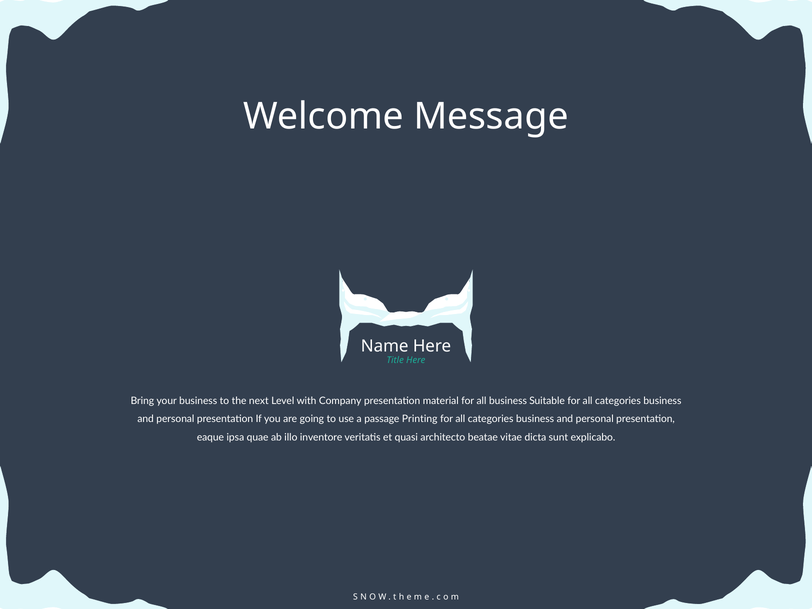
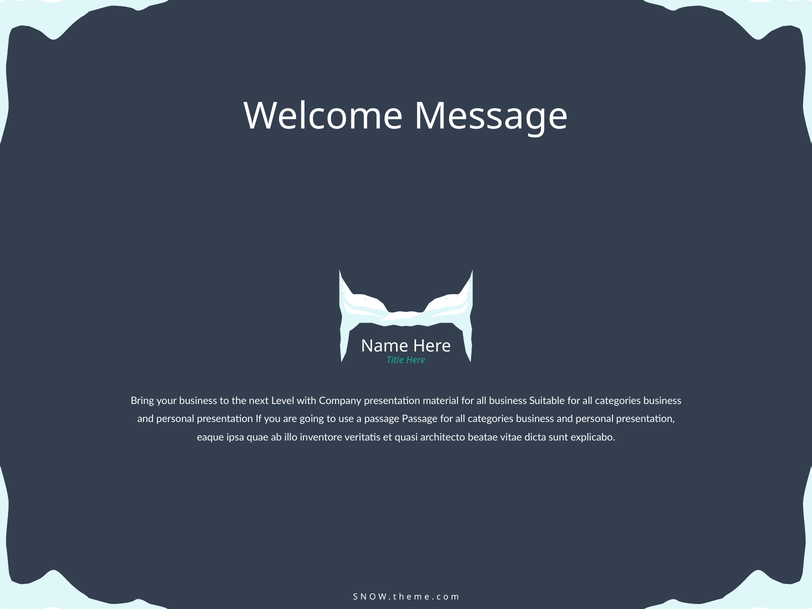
passage Printing: Printing -> Passage (420, 419)
